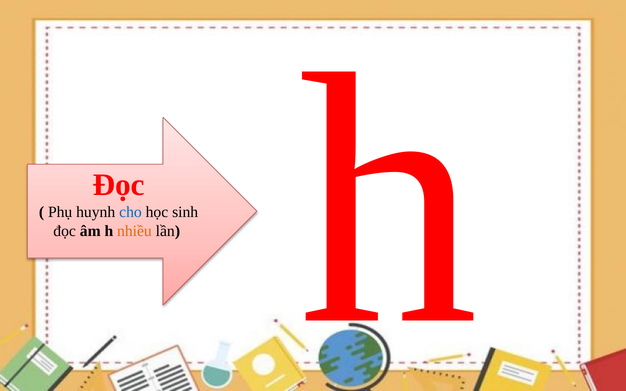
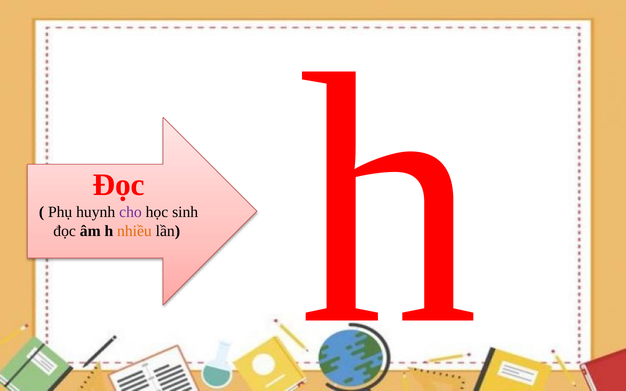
cho colour: blue -> purple (130, 212)
